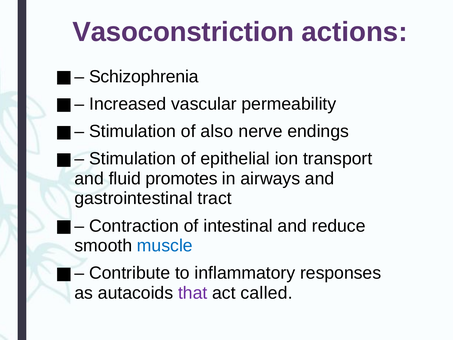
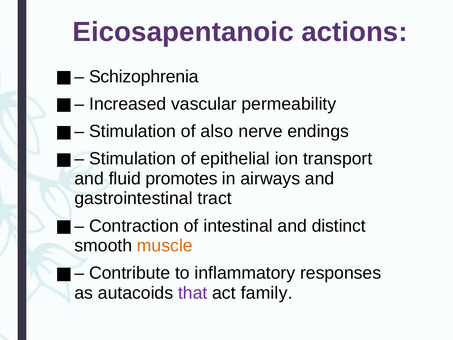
Vasoconstriction: Vasoconstriction -> Eicosapentanoic (183, 32)
reduce: reduce -> distinct (339, 226)
muscle colour: blue -> orange (165, 246)
called: called -> family (267, 293)
